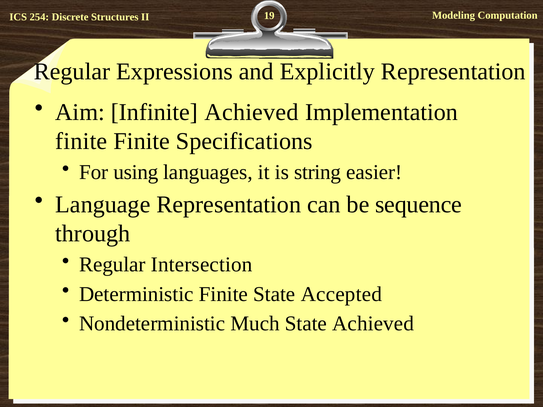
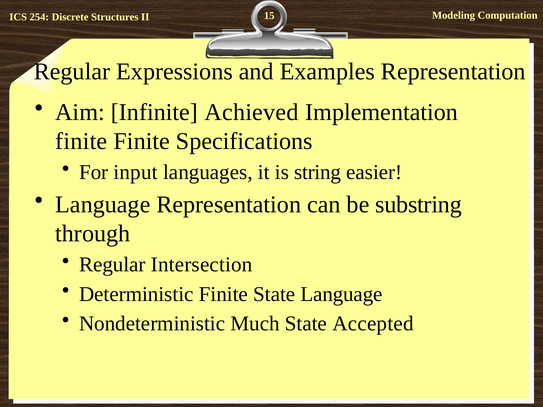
19: 19 -> 15 (269, 16)
Explicitly: Explicitly -> Examples (327, 72)
using: using -> input (136, 172)
sequence: sequence -> substring (418, 205)
State Accepted: Accepted -> Language (342, 294)
State Achieved: Achieved -> Accepted (373, 324)
